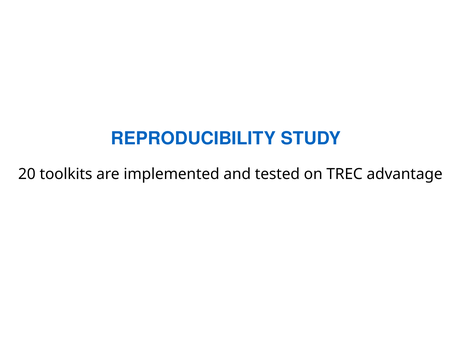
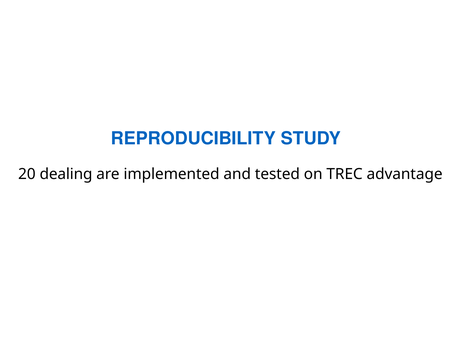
toolkits: toolkits -> dealing (66, 174)
